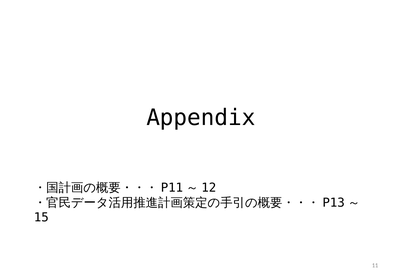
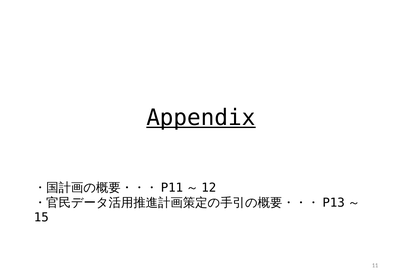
Appendix underline: none -> present (201, 118)
